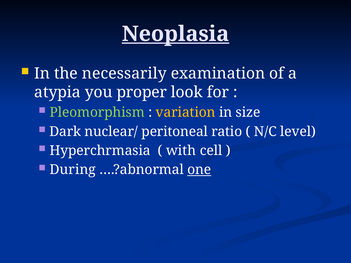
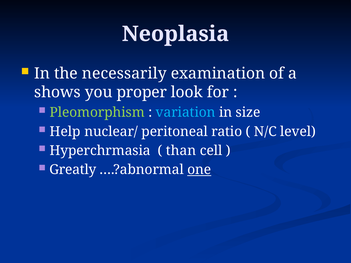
Neoplasia underline: present -> none (175, 34)
atypia: atypia -> shows (57, 92)
variation colour: yellow -> light blue (186, 113)
Dark: Dark -> Help (65, 132)
with: with -> than (181, 151)
During: During -> Greatly (73, 170)
